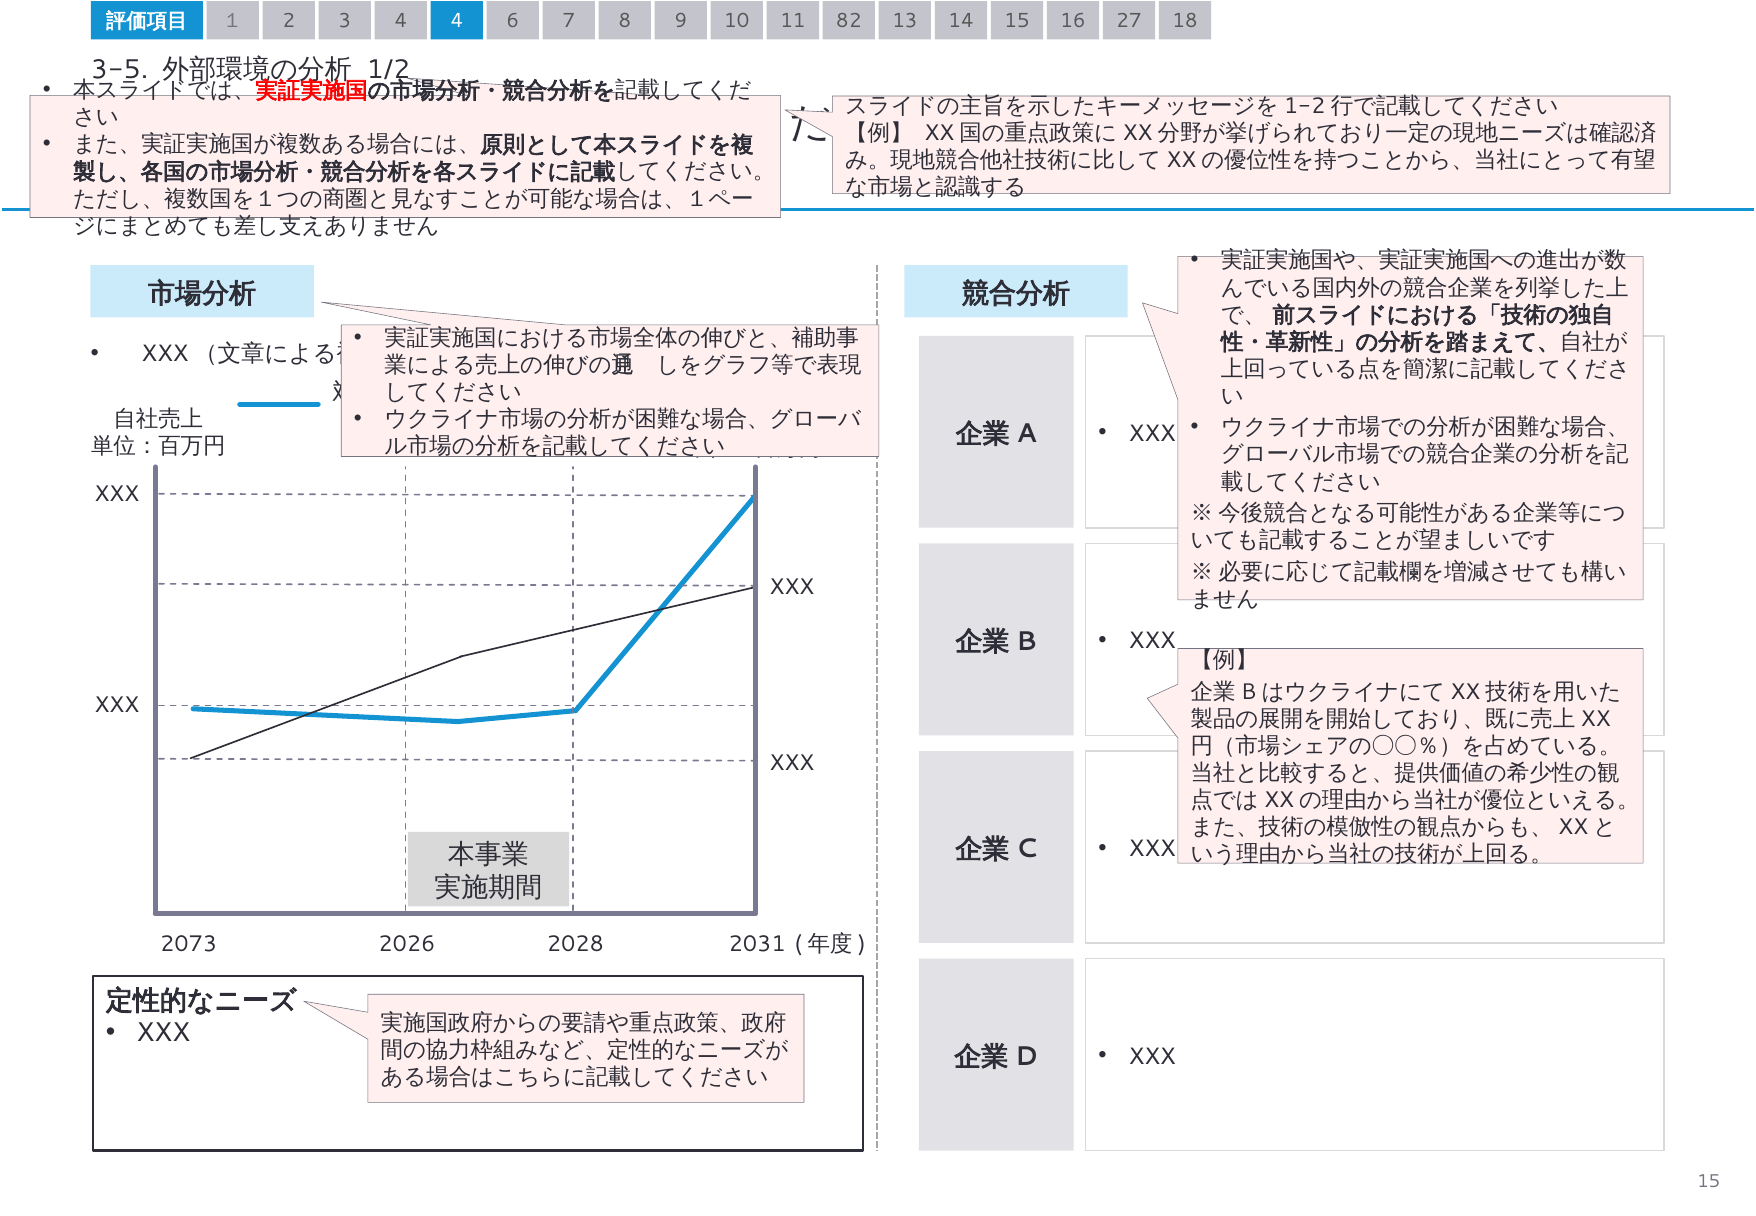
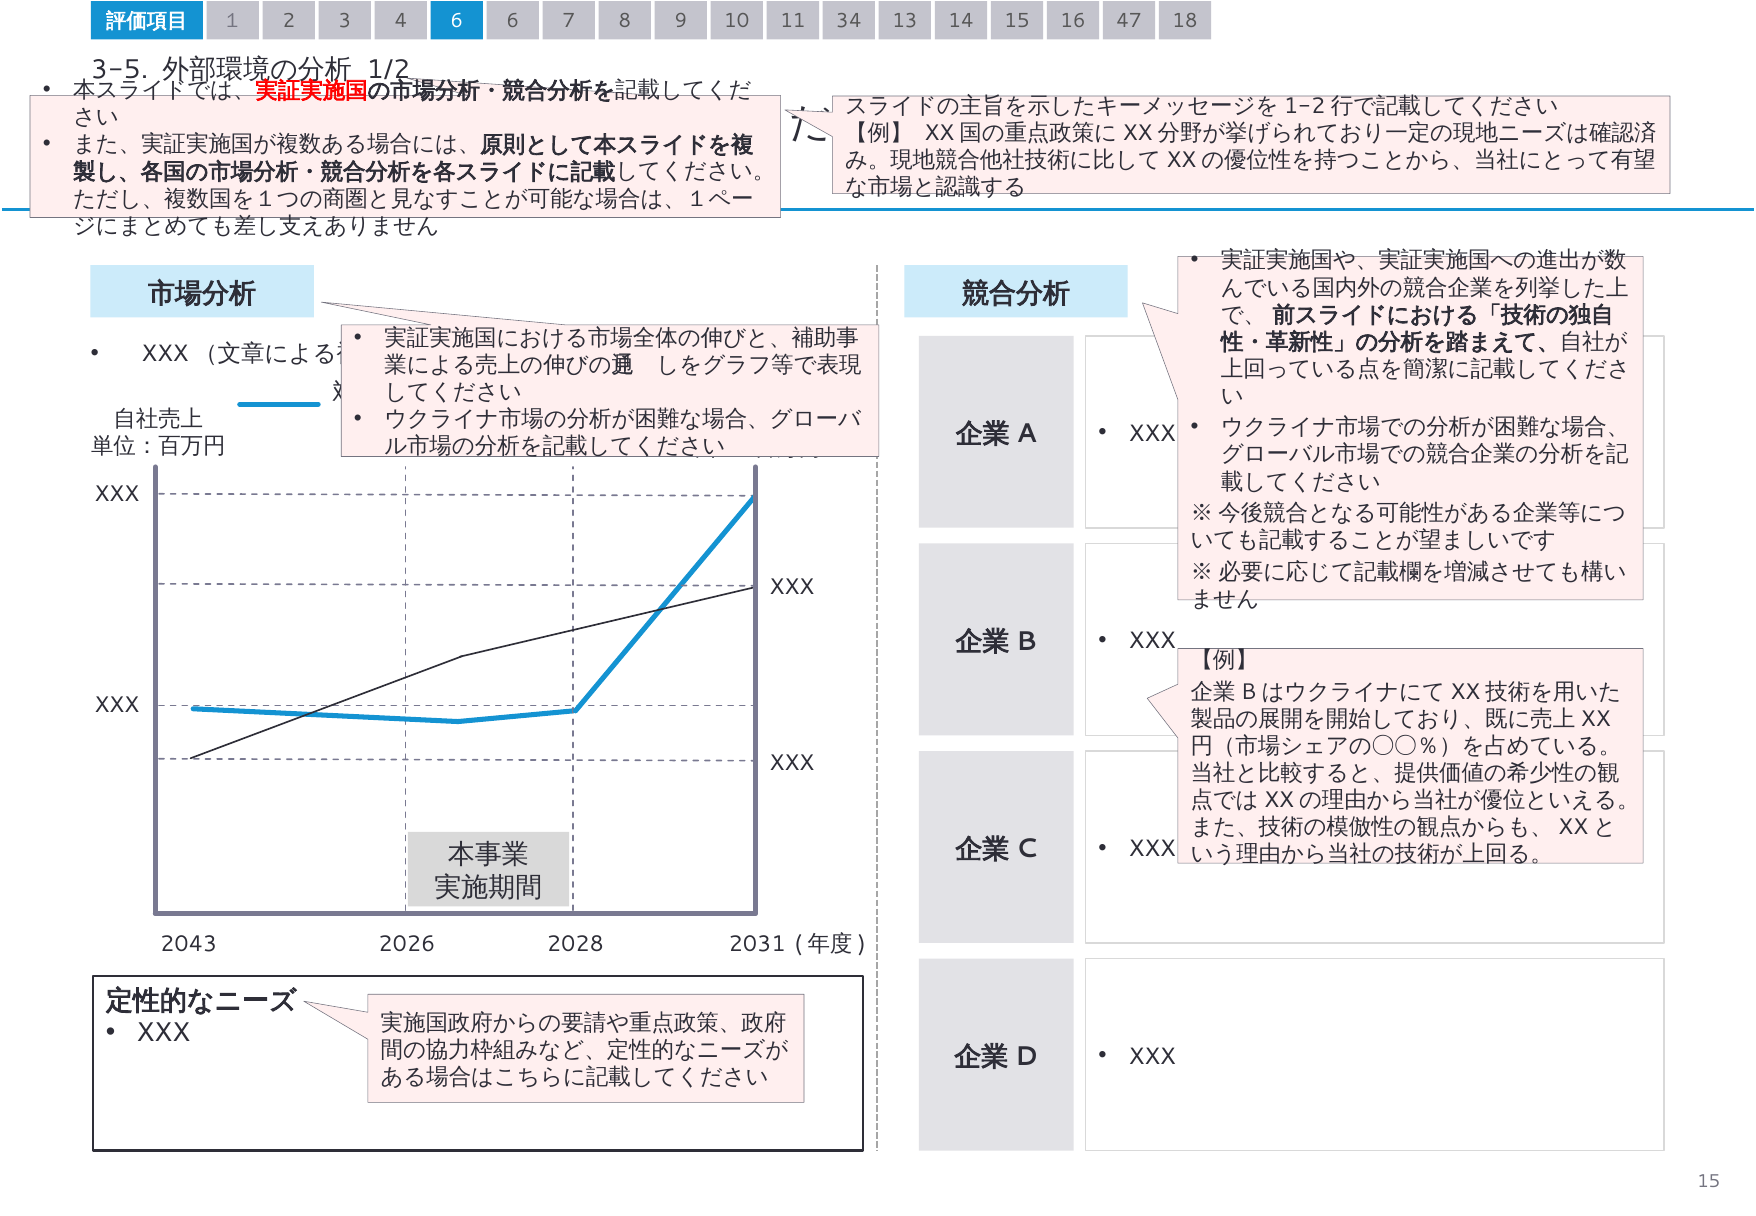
4 4: 4 -> 6 (457, 21)
82: 82 -> 34 (849, 21)
27: 27 -> 47 (1129, 21)
2073: 2073 -> 2043 (189, 944)
